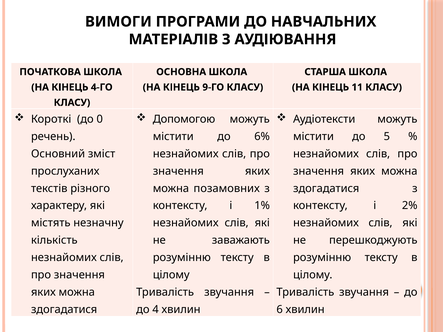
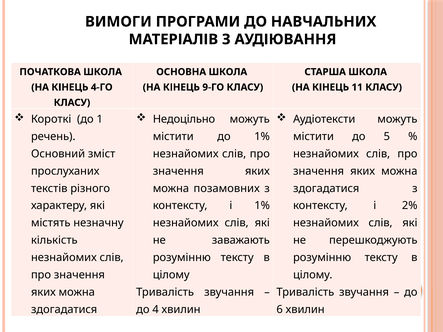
0: 0 -> 1 (100, 119)
Допомогою: Допомогою -> Недоцільно (184, 119)
до 6%: 6% -> 1% (262, 137)
